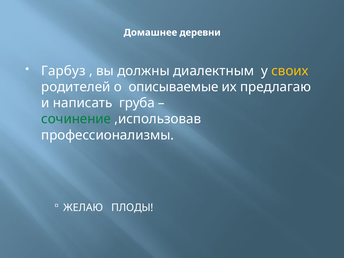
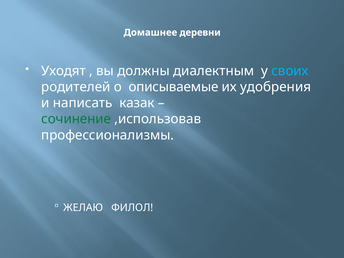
Гарбуз: Гарбуз -> Уходят (64, 71)
своих colour: yellow -> light blue (290, 71)
предлагаю: предлагаю -> удобрения (276, 87)
груба: груба -> казак (137, 103)
ПЛОДЫ: ПЛОДЫ -> ФИЛОЛ (132, 208)
